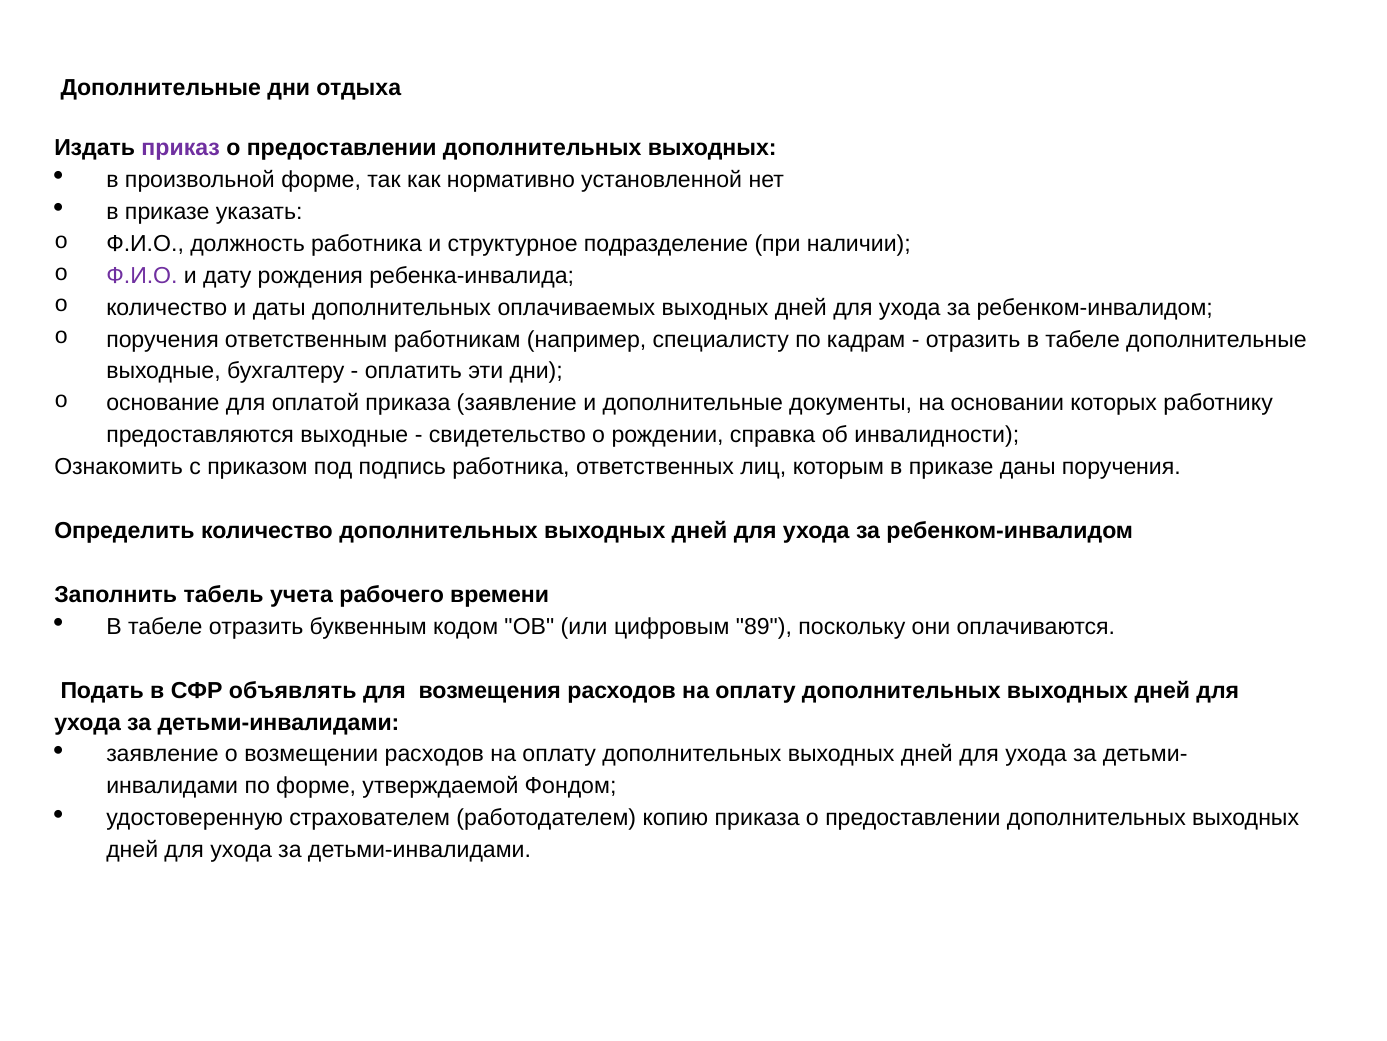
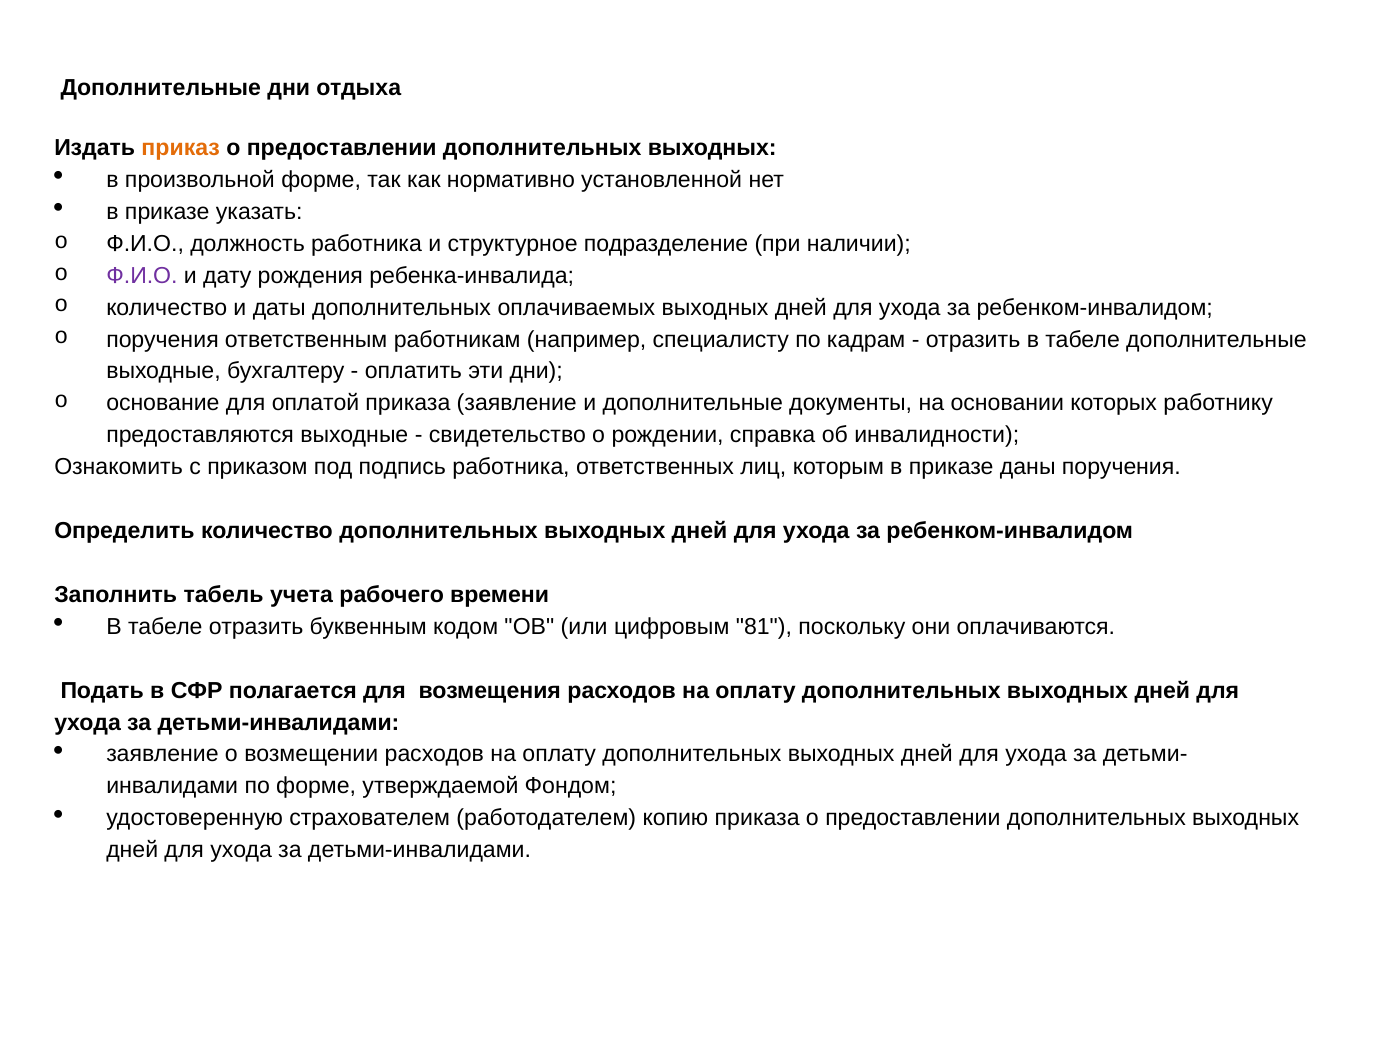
приказ colour: purple -> orange (181, 148)
89: 89 -> 81 (764, 626)
объявлять: объявлять -> полагается (293, 690)
